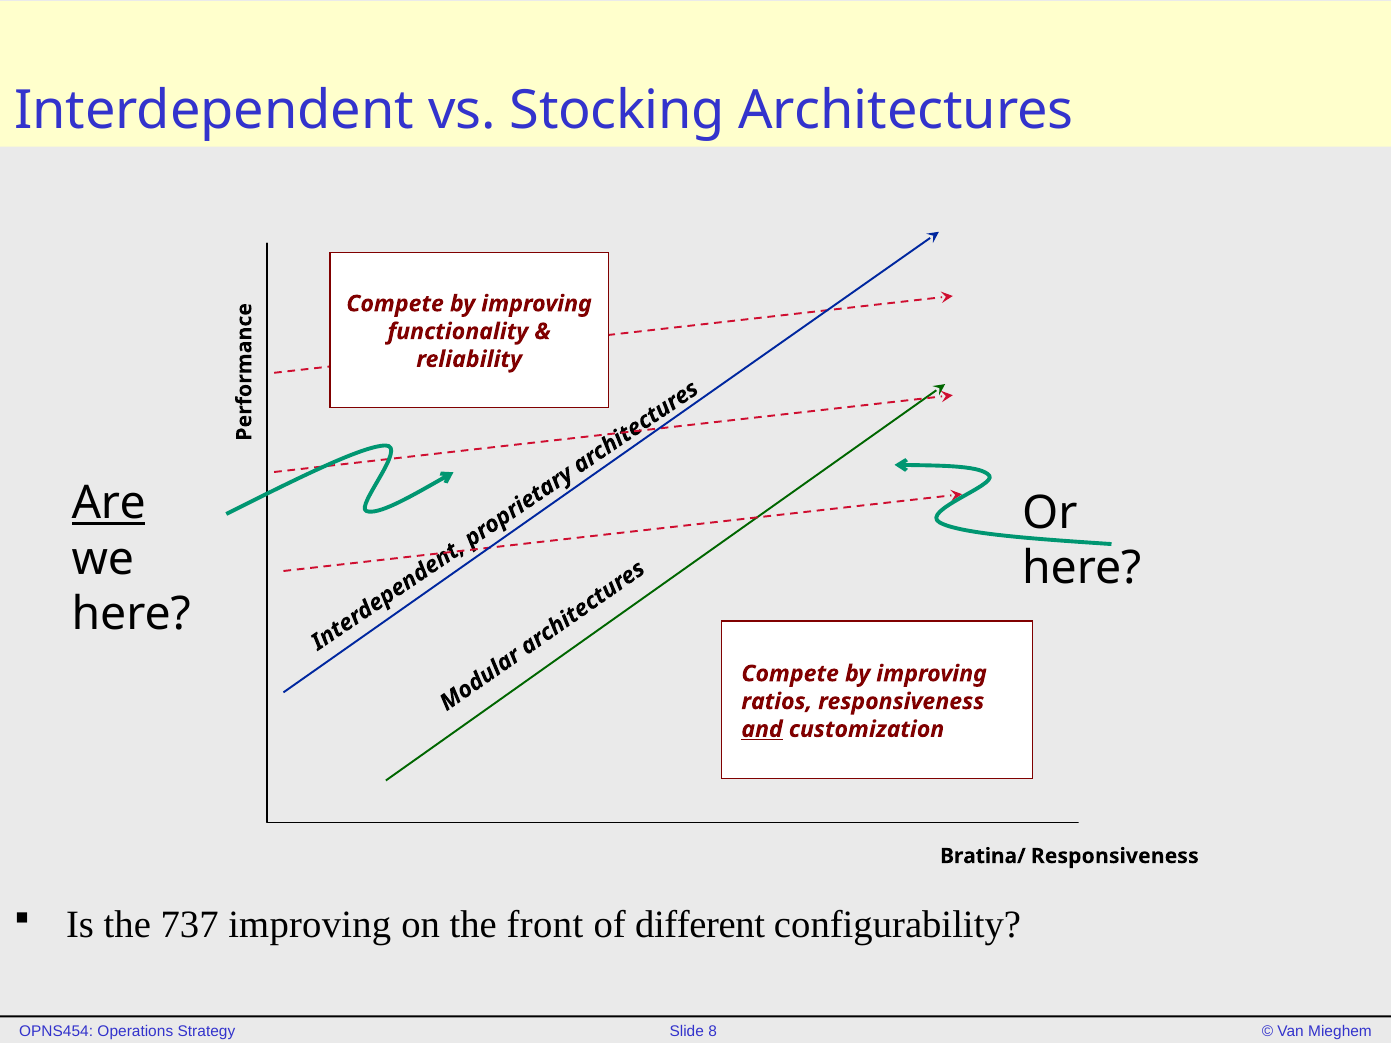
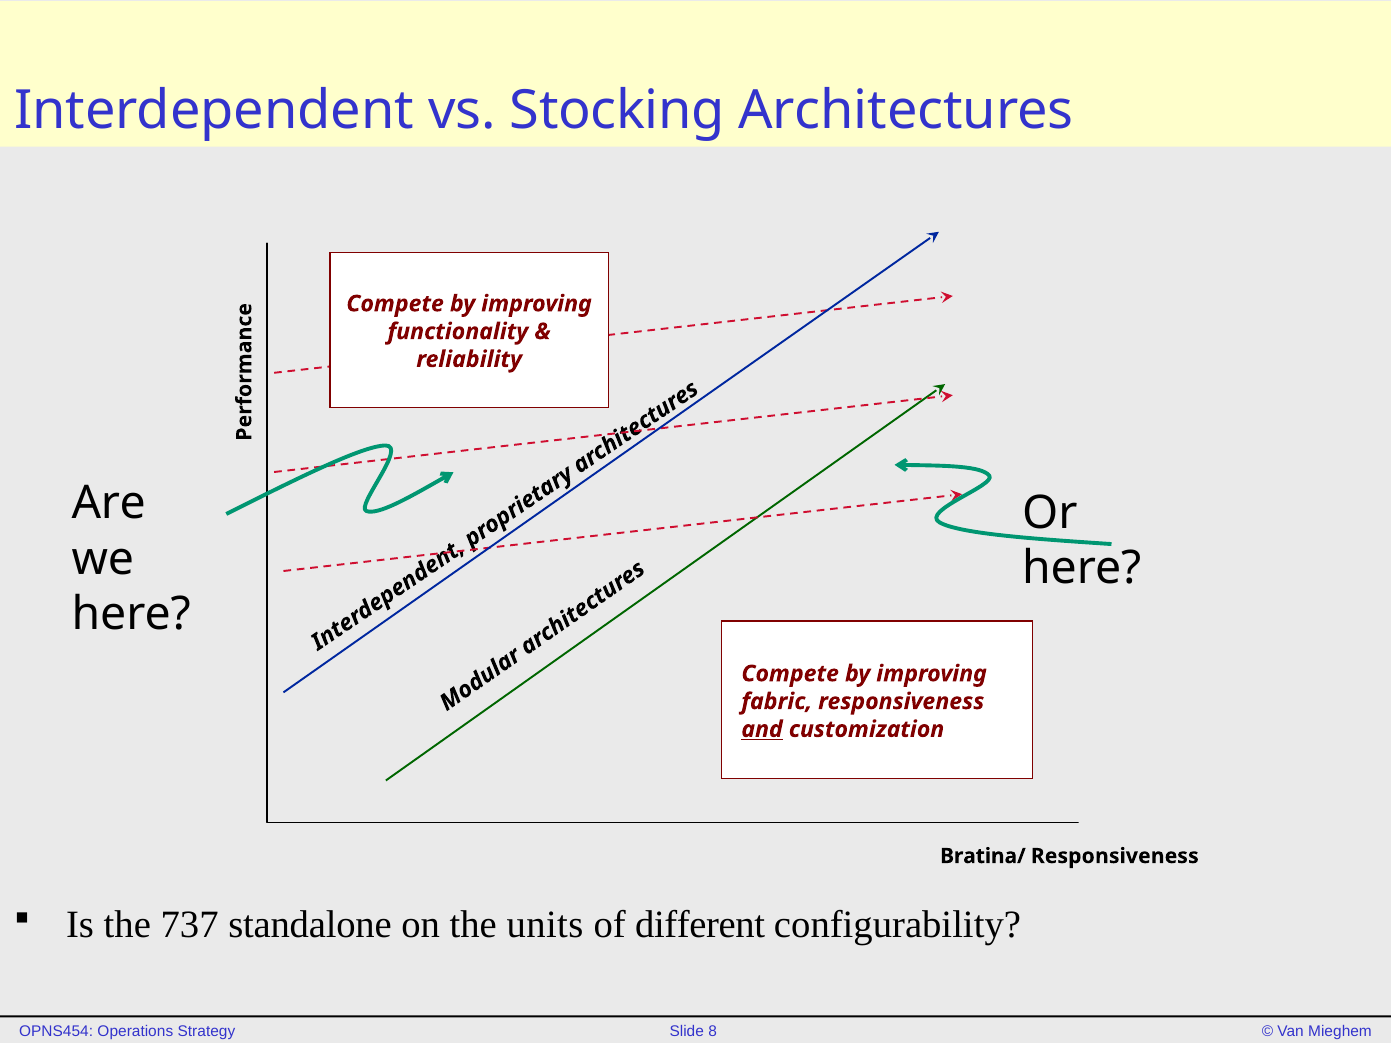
Are underline: present -> none (109, 503)
ratios: ratios -> fabric (777, 702)
737 improving: improving -> standalone (310, 925)
front: front -> units (545, 925)
